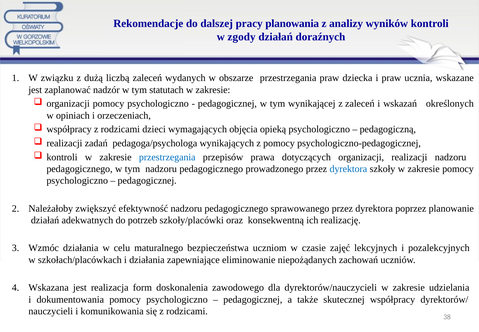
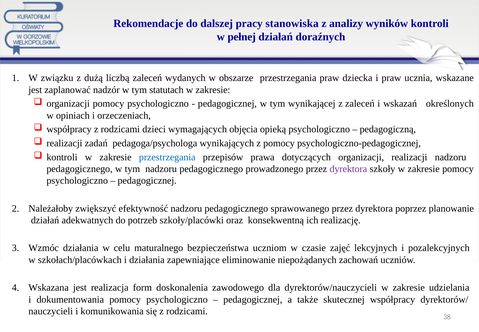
planowania: planowania -> stanowiska (292, 23)
zgody: zgody -> pełnej (242, 37)
dyrektora colour: blue -> purple (348, 169)
